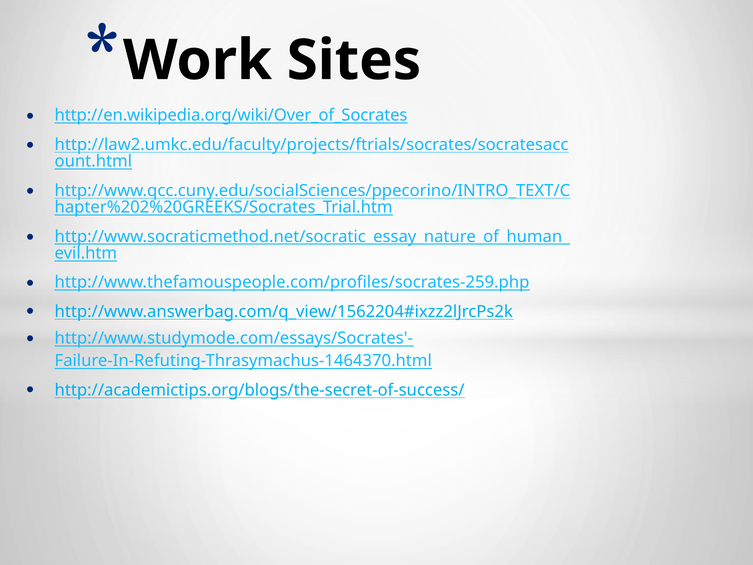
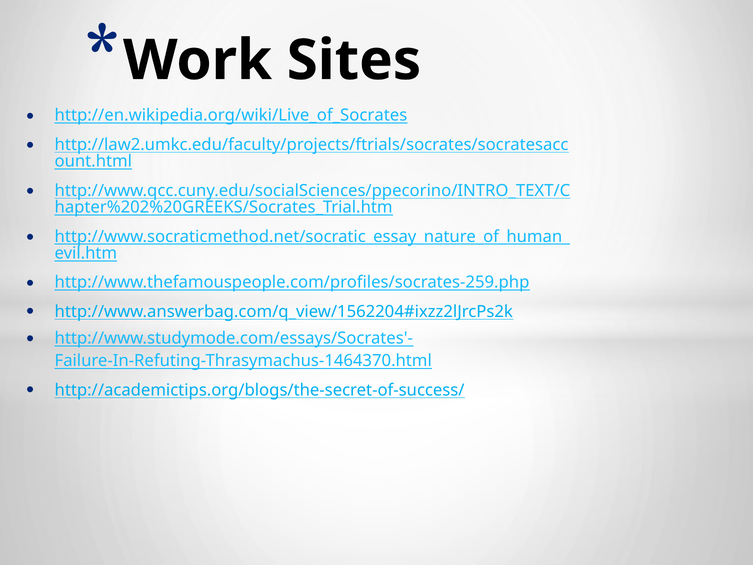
http://en.wikipedia.org/wiki/Over_of_Socrates: http://en.wikipedia.org/wiki/Over_of_Socrates -> http://en.wikipedia.org/wiki/Live_of_Socrates (231, 115)
